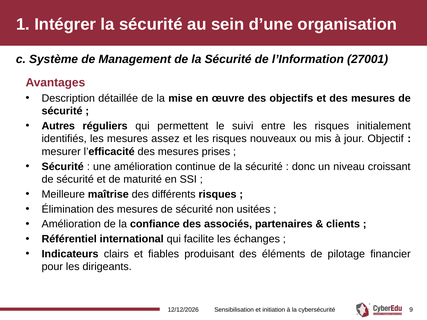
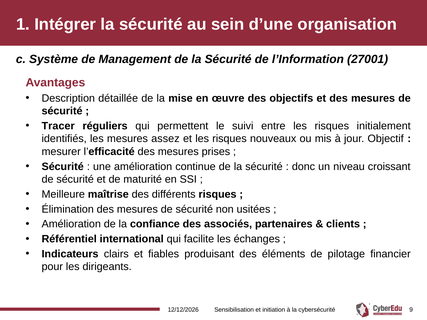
Autres: Autres -> Tracer (58, 126)
